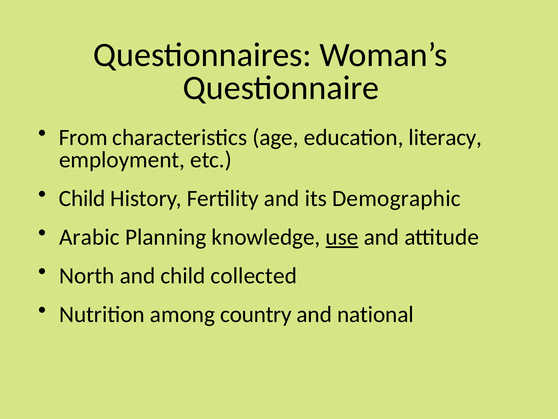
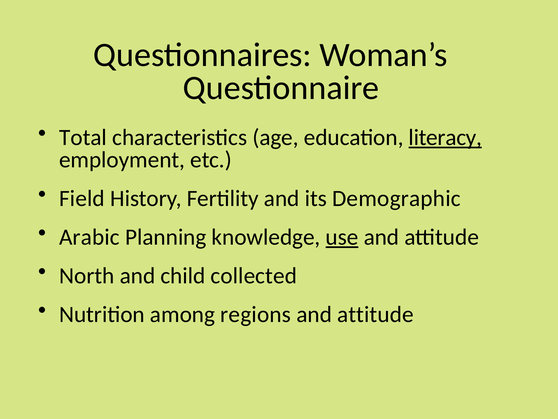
From: From -> Total (83, 137)
literacy underline: none -> present (445, 137)
Child: Child -> Field (82, 198)
country: country -> regions (256, 314)
national: national -> attitude (375, 314)
